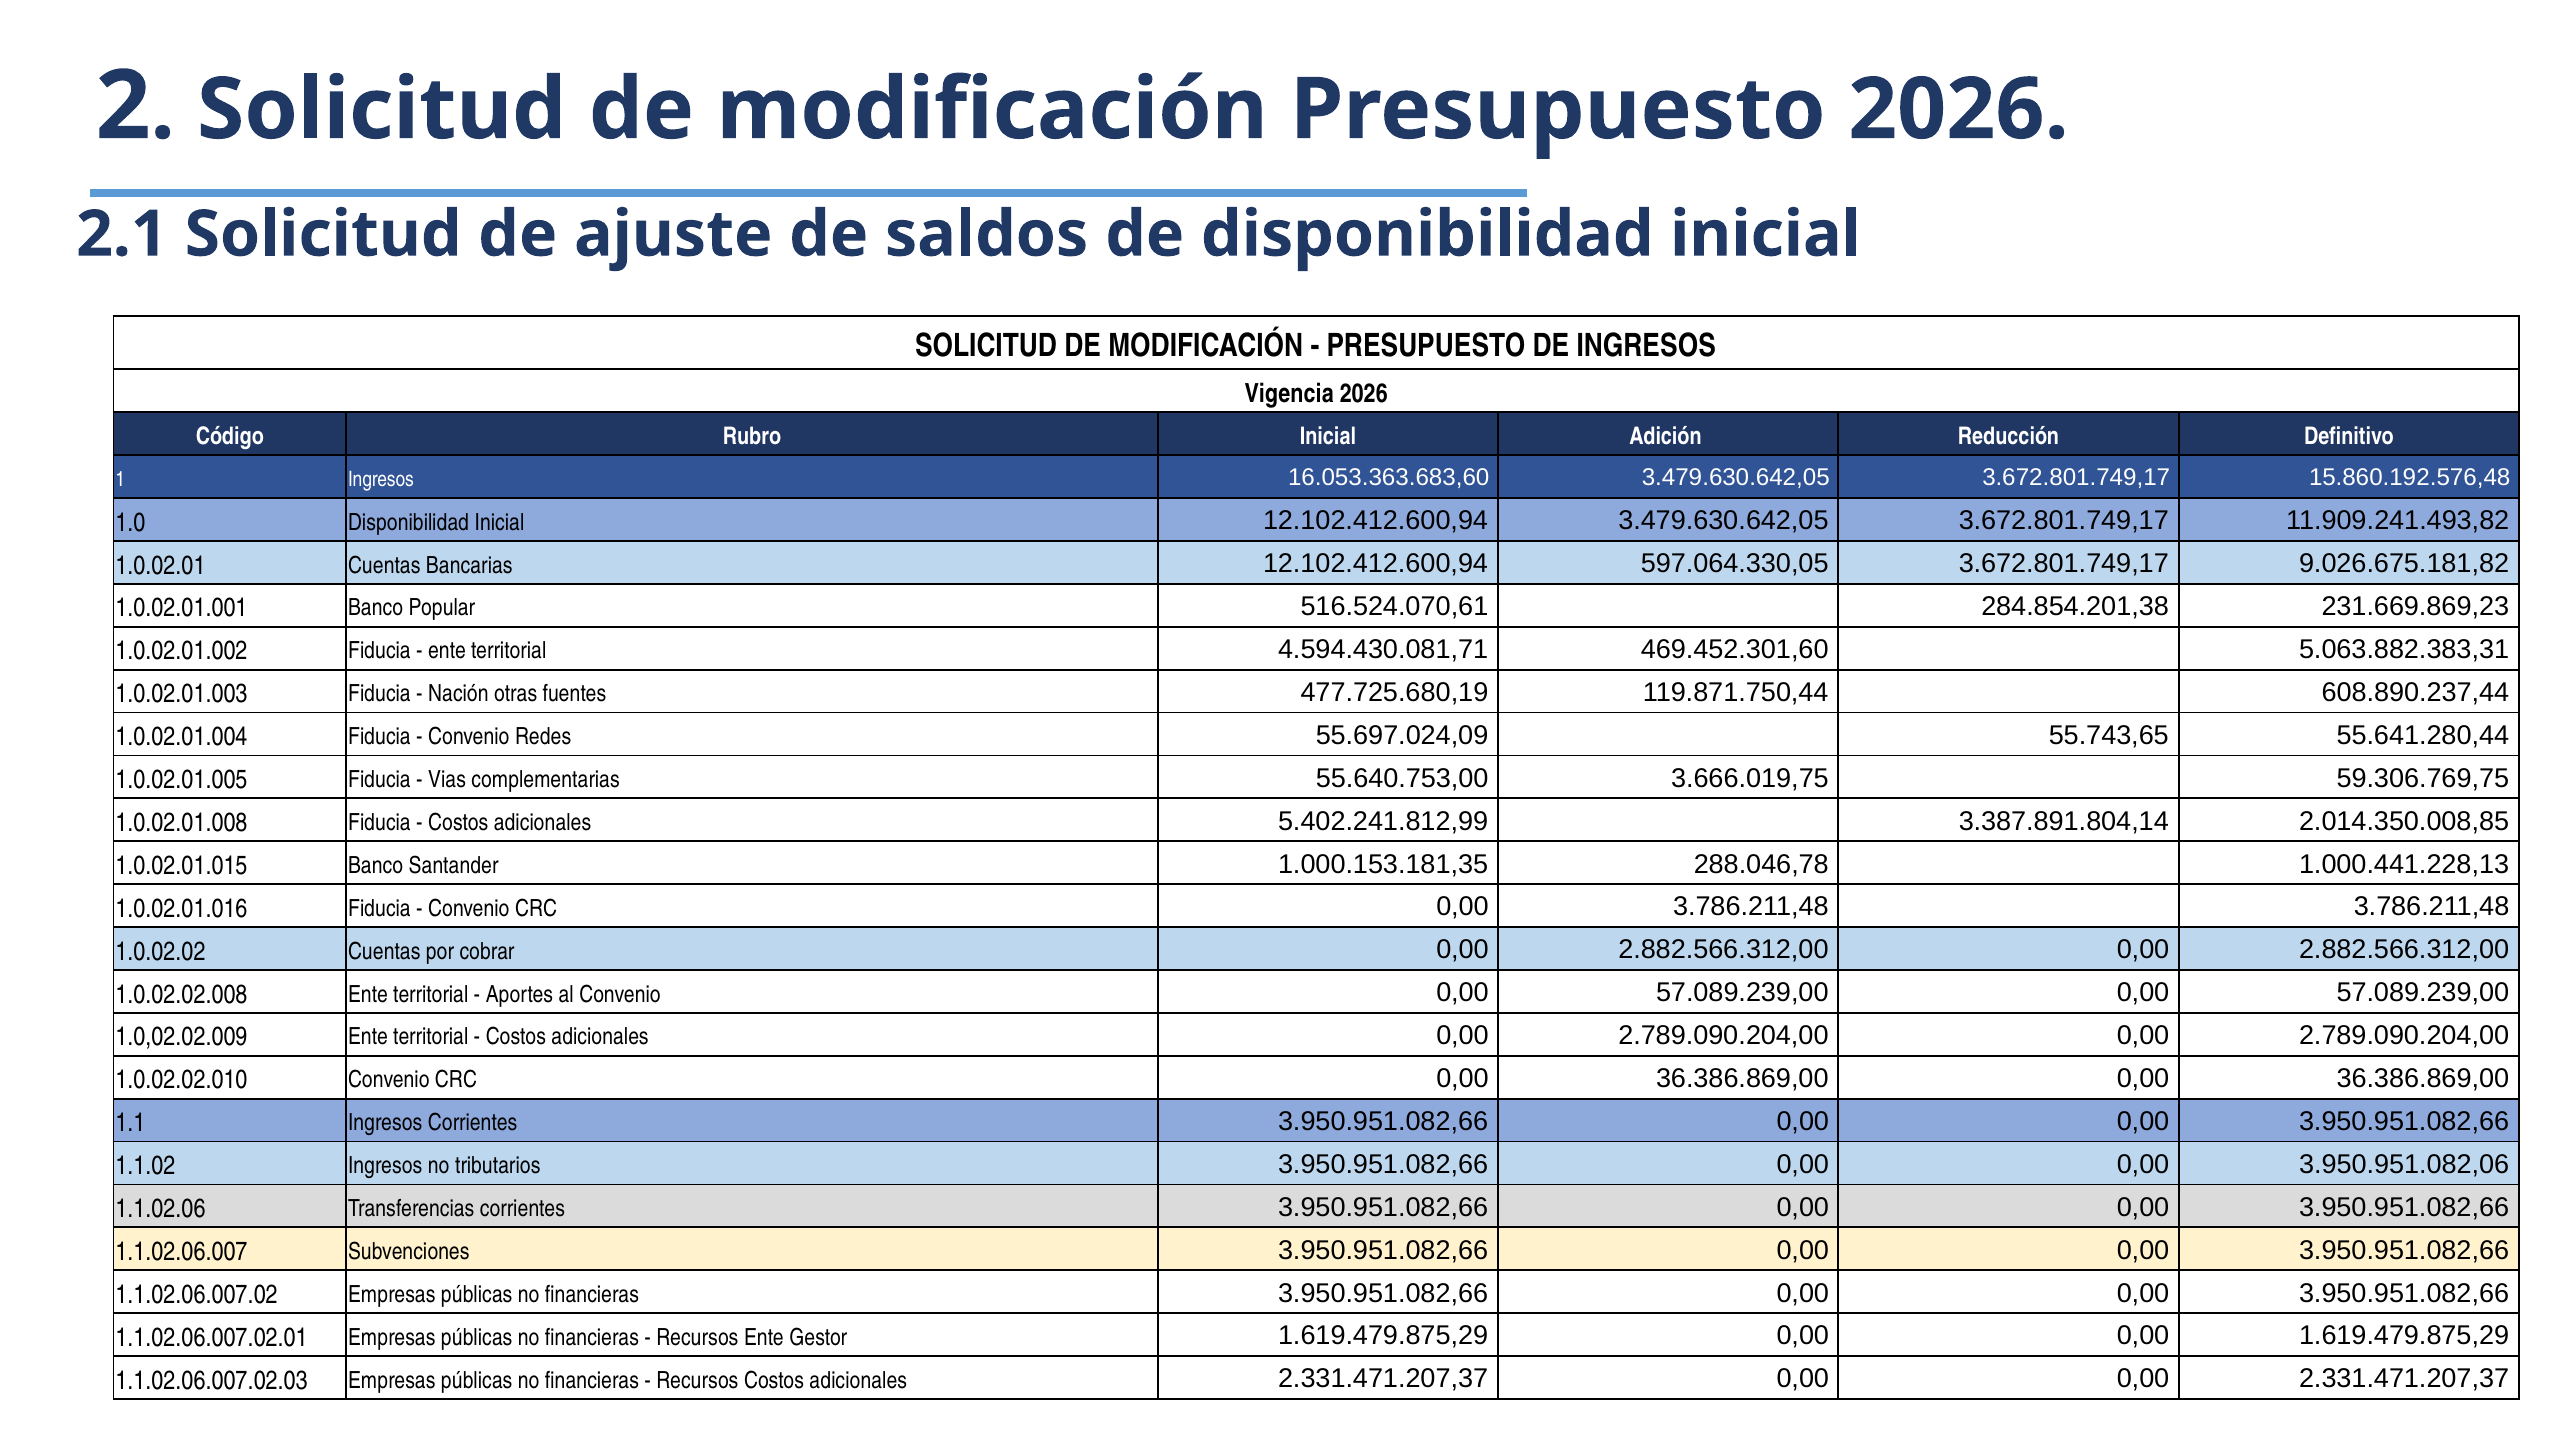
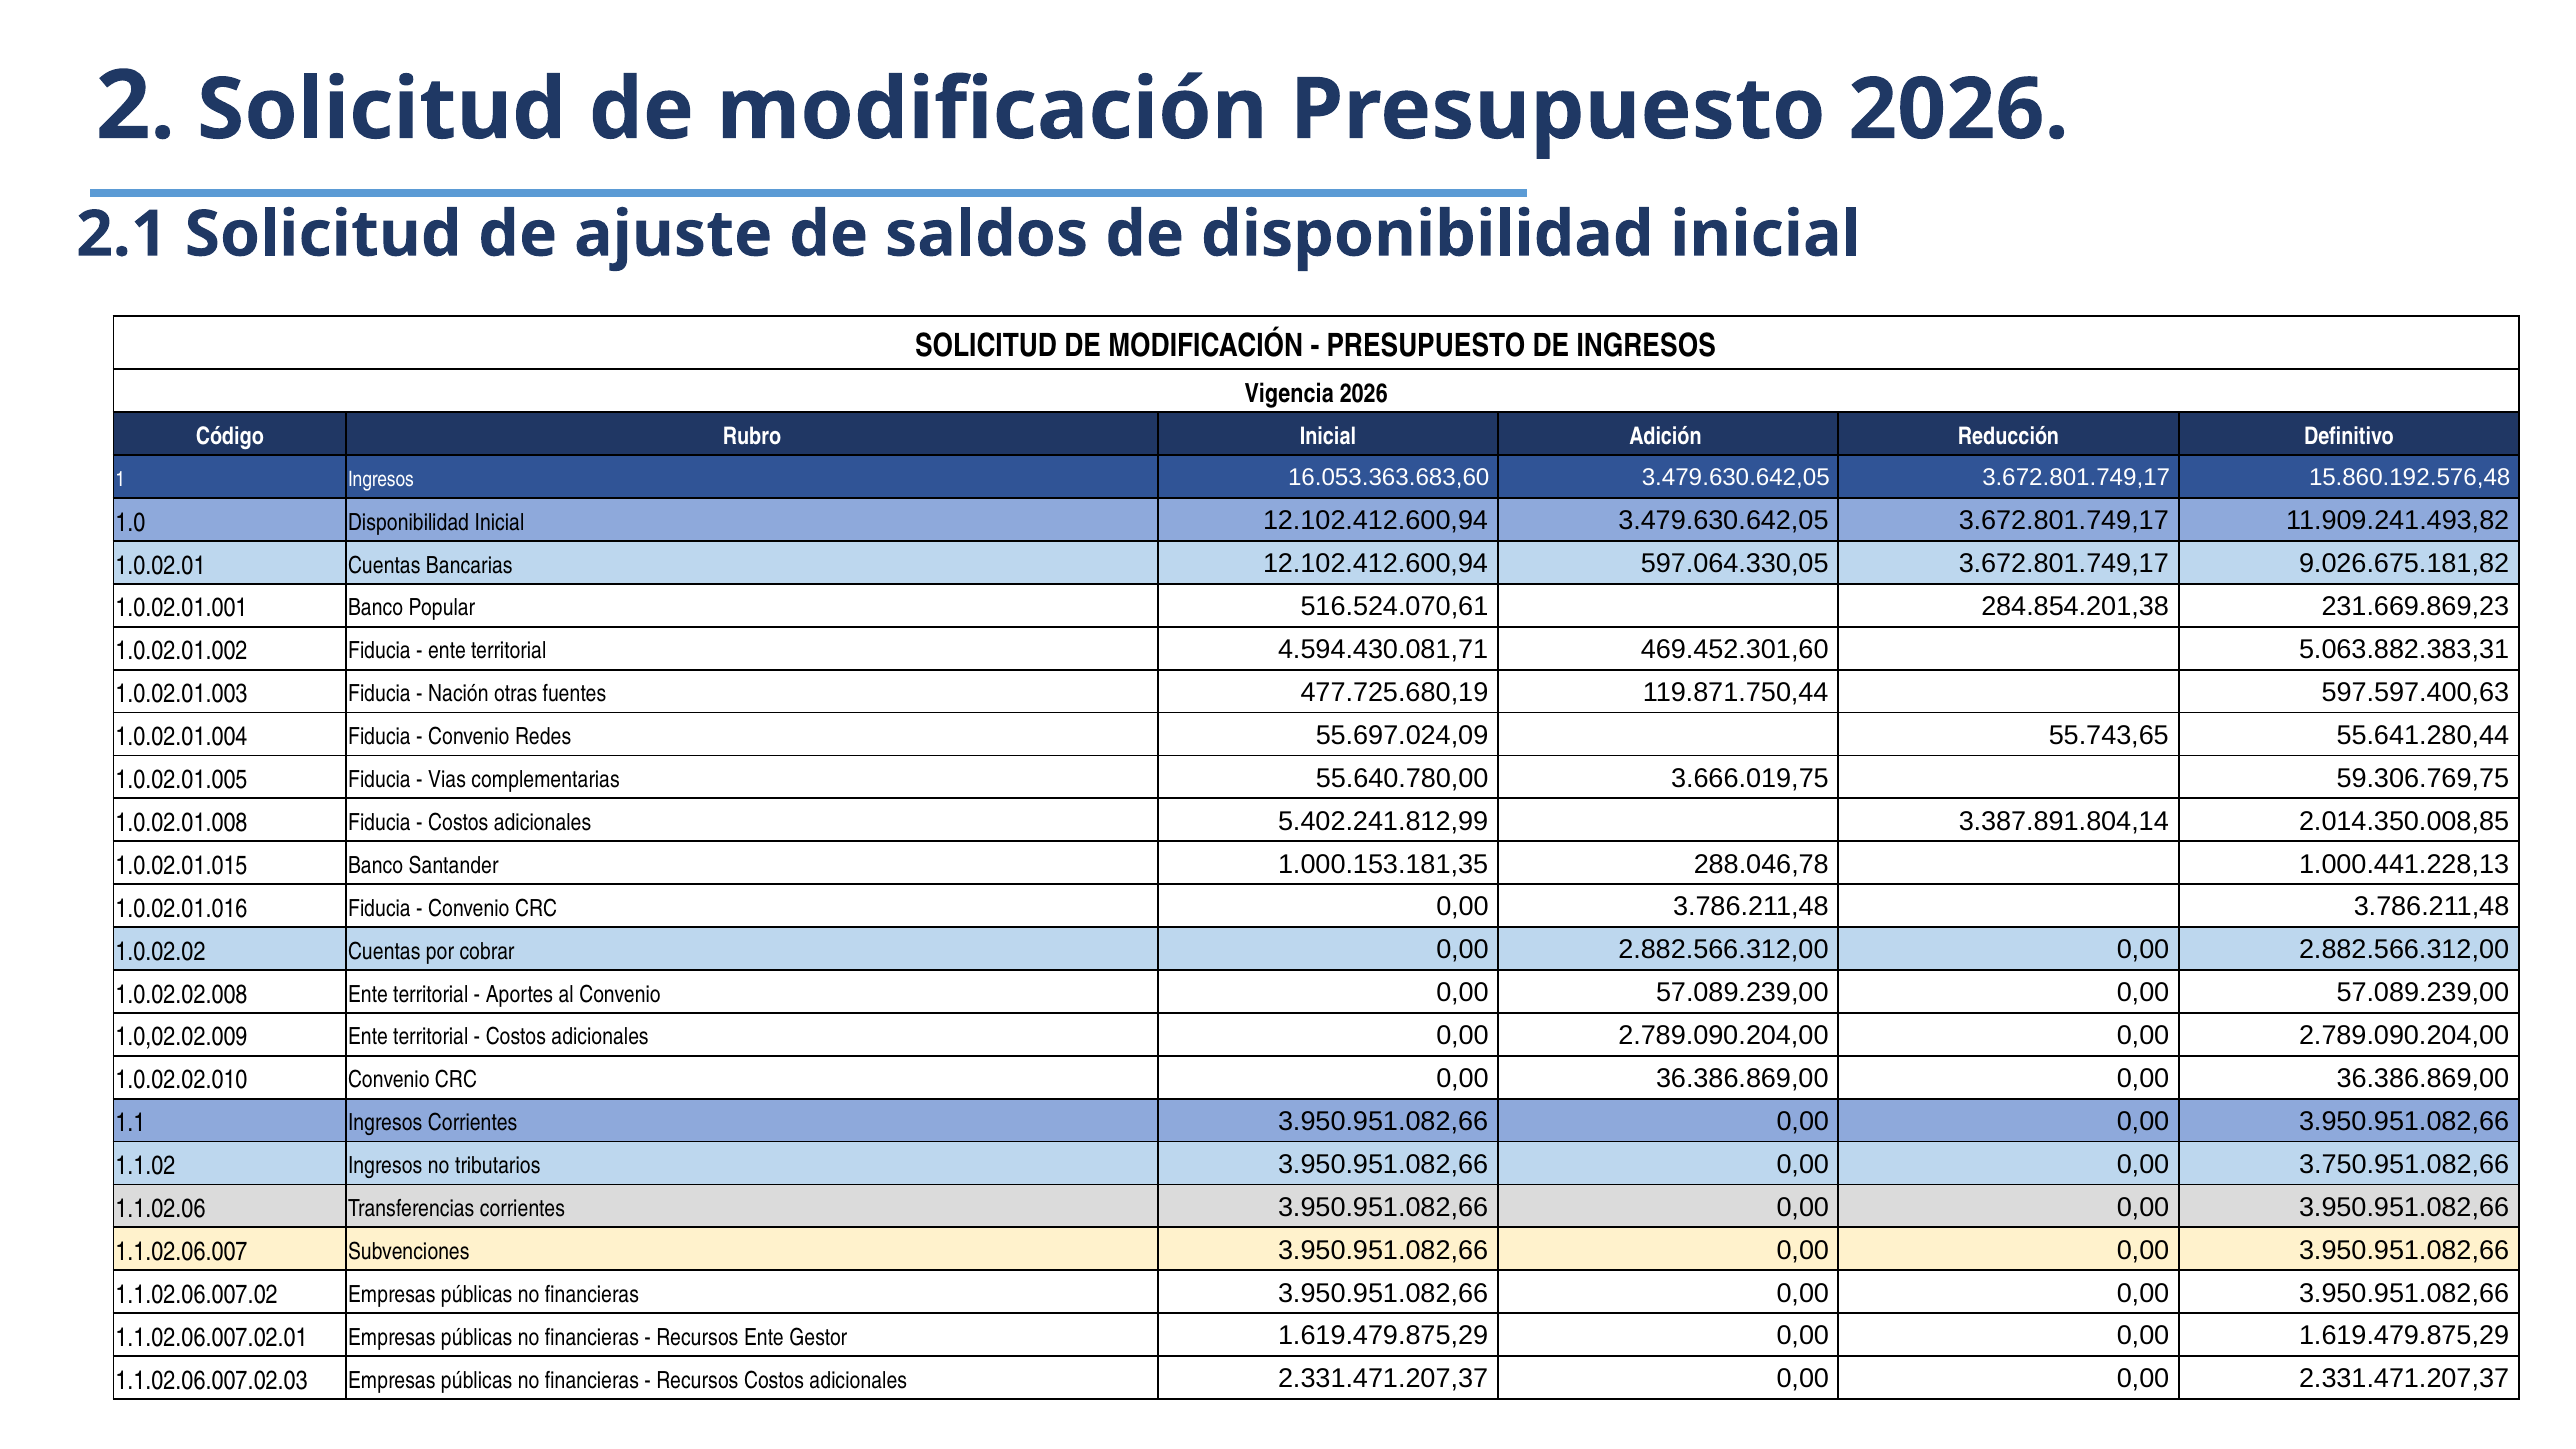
608.890.237,44: 608.890.237,44 -> 597.597.400,63 (2415, 693)
55.640.753,00: 55.640.753,00 -> 55.640.780,00 (1402, 778)
3.950.951.082,06: 3.950.951.082,06 -> 3.750.951.082,66 (2404, 1164)
